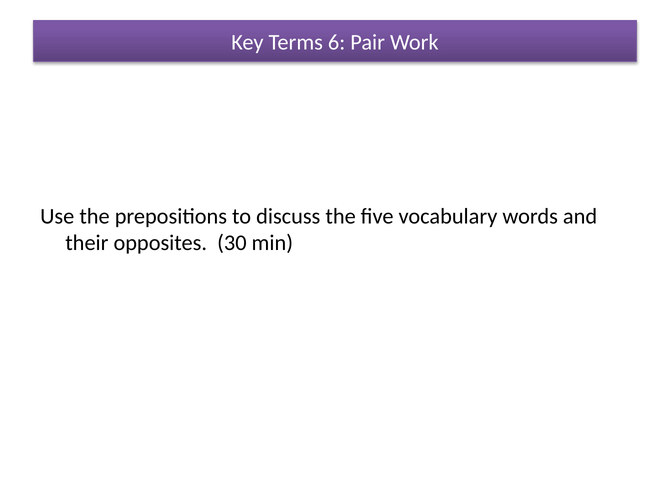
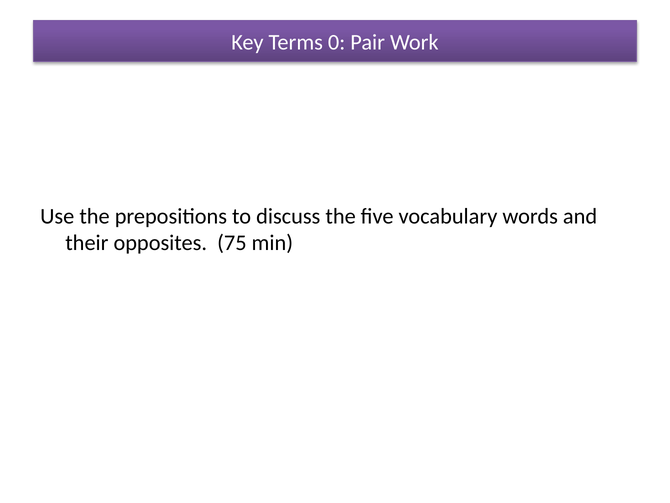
6: 6 -> 0 (337, 42)
30: 30 -> 75 (232, 243)
